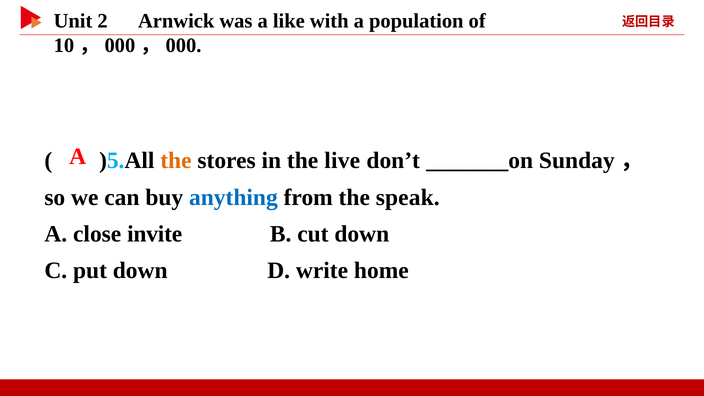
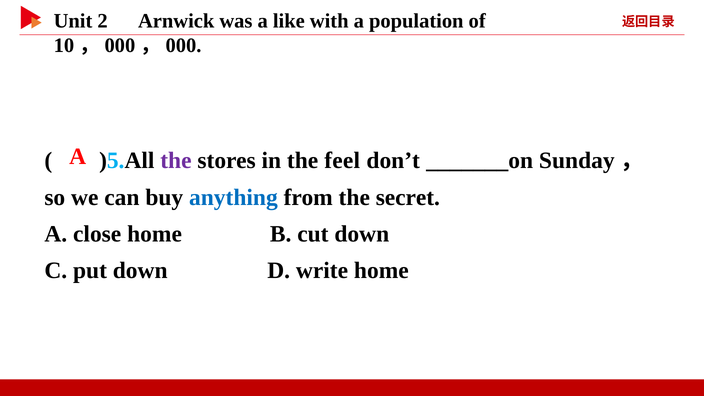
the colour: orange -> purple (176, 161)
live: live -> feel (342, 161)
speak: speak -> secret (408, 197)
close invite: invite -> home (155, 234)
